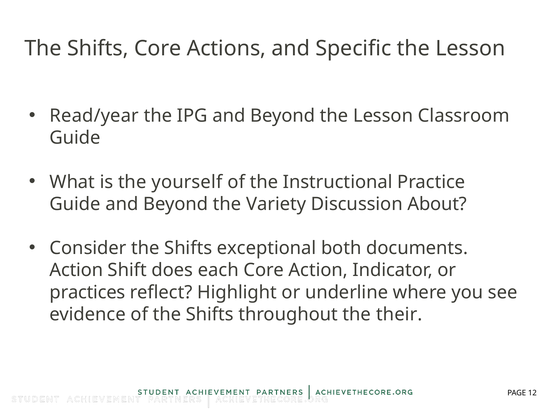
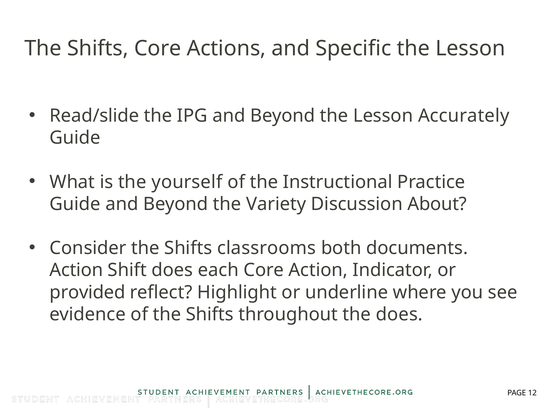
Read/year: Read/year -> Read/slide (94, 115)
Classroom: Classroom -> Accurately (464, 115)
exceptional: exceptional -> classrooms (267, 248)
practices: practices -> provided (88, 292)
the their: their -> does (399, 314)
